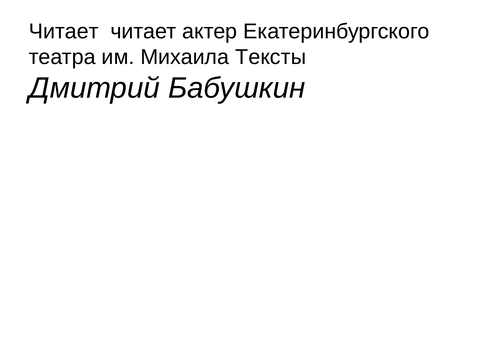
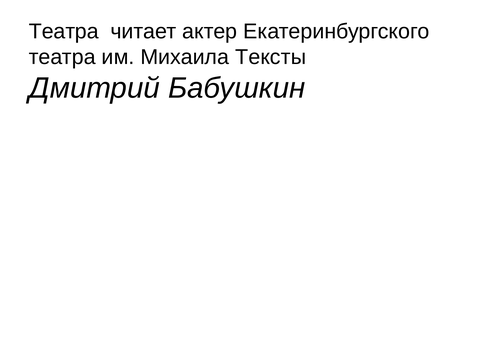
Читает: Читает -> Театра (64, 31)
